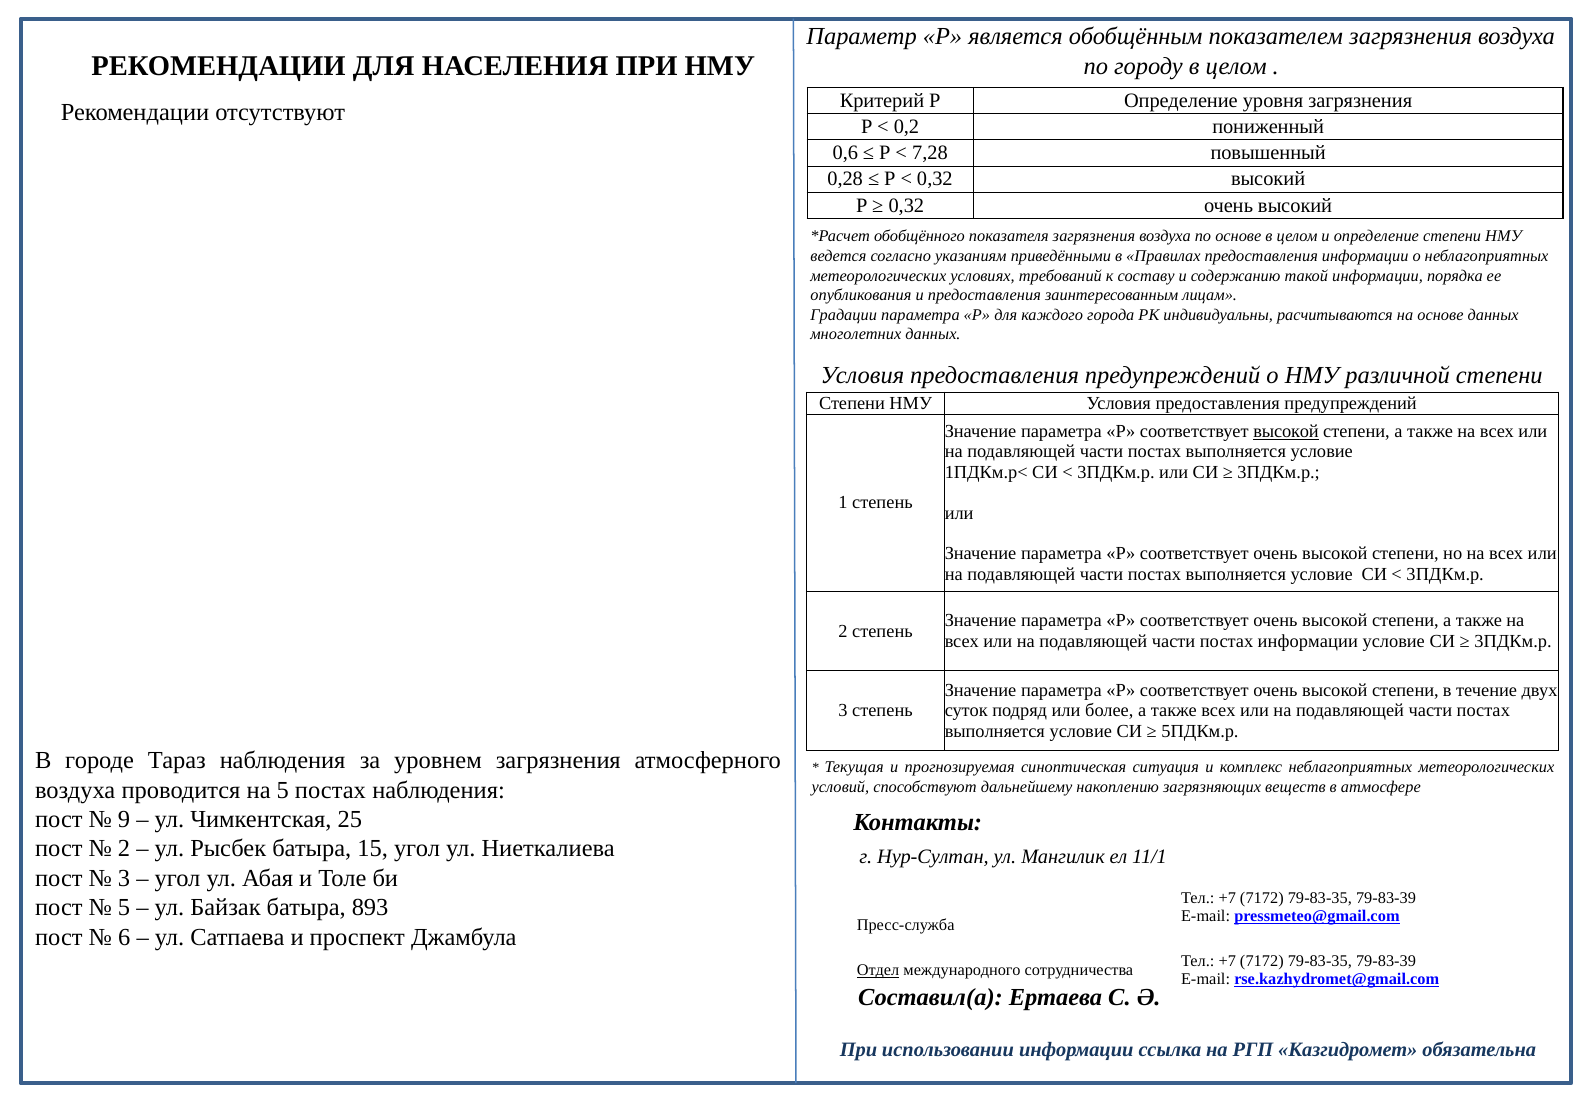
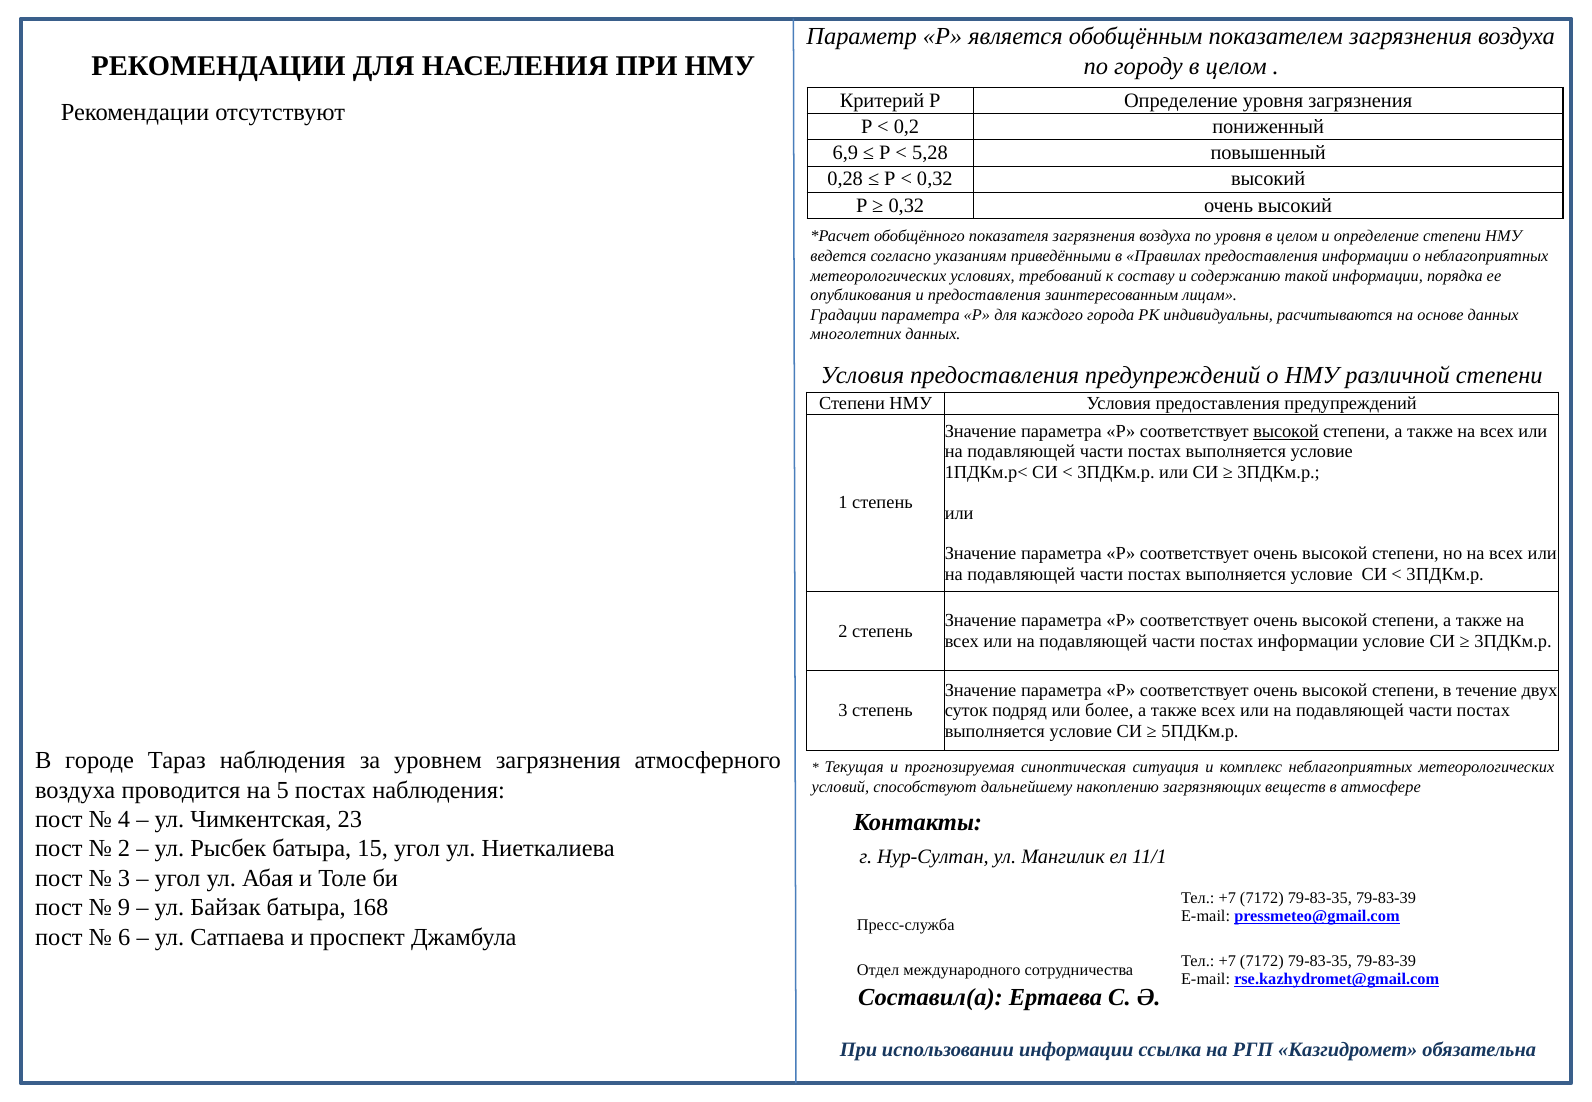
0,6: 0,6 -> 6,9 (845, 153)
7,28: 7,28 -> 5,28 (930, 153)
по основе: основе -> уровня (1238, 237)
9: 9 -> 4 (124, 820)
25: 25 -> 23 (350, 820)
5: 5 -> 9 (124, 908)
893: 893 -> 168 (370, 908)
Отдел underline: present -> none (878, 971)
